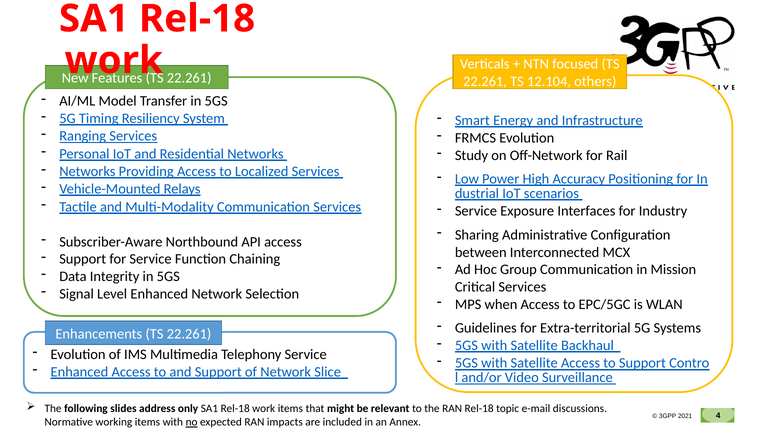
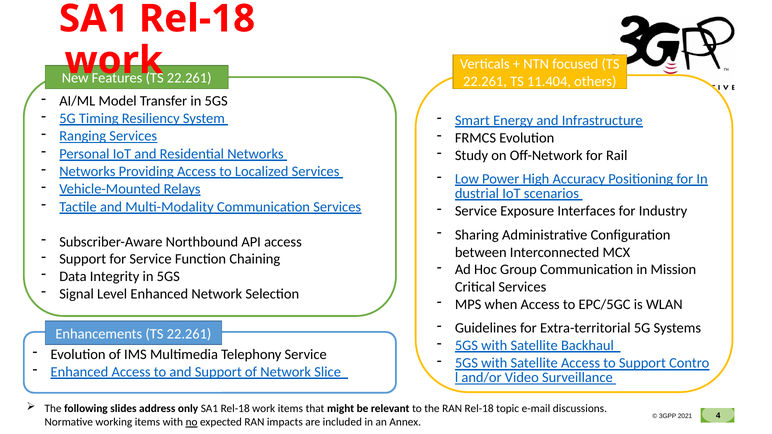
12.104: 12.104 -> 11.404 (549, 81)
